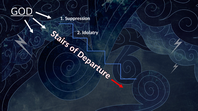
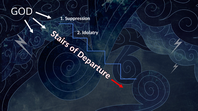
GOD underline: present -> none (22, 12)
